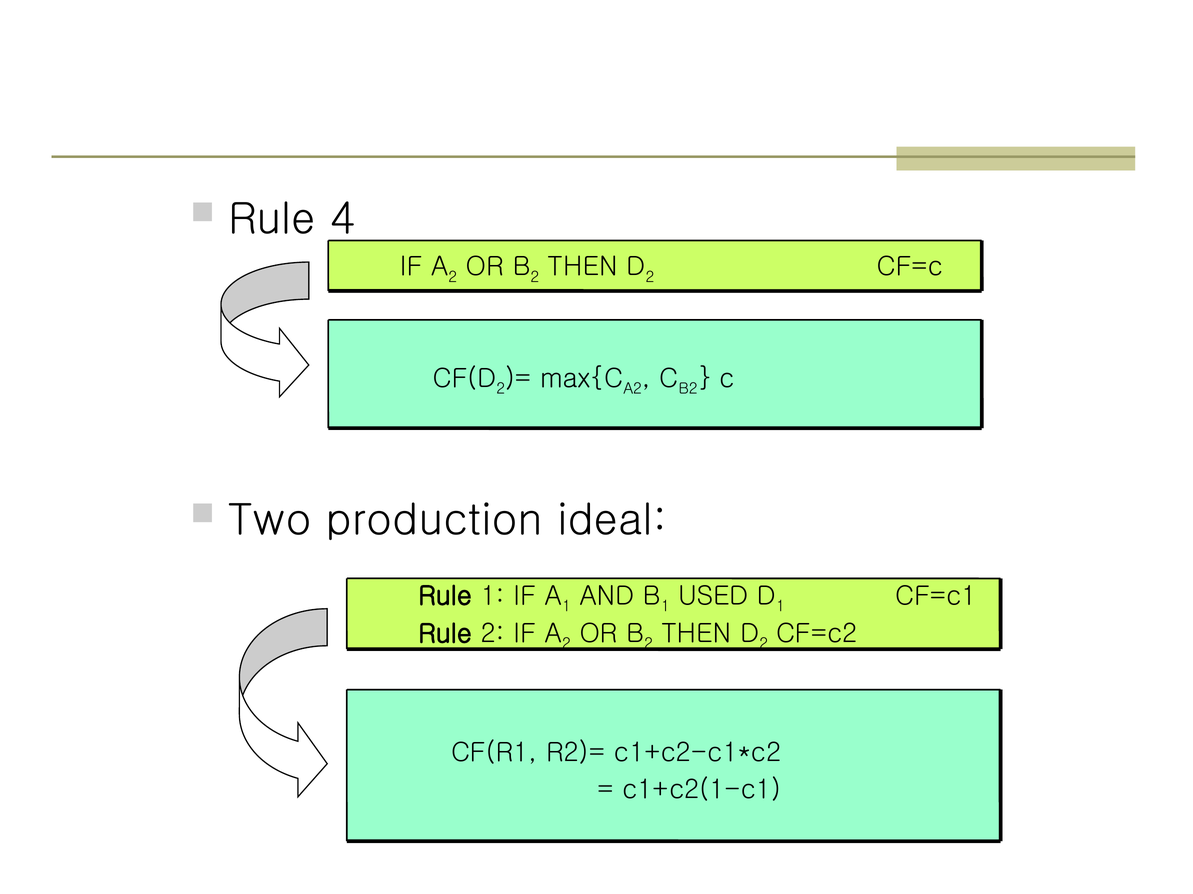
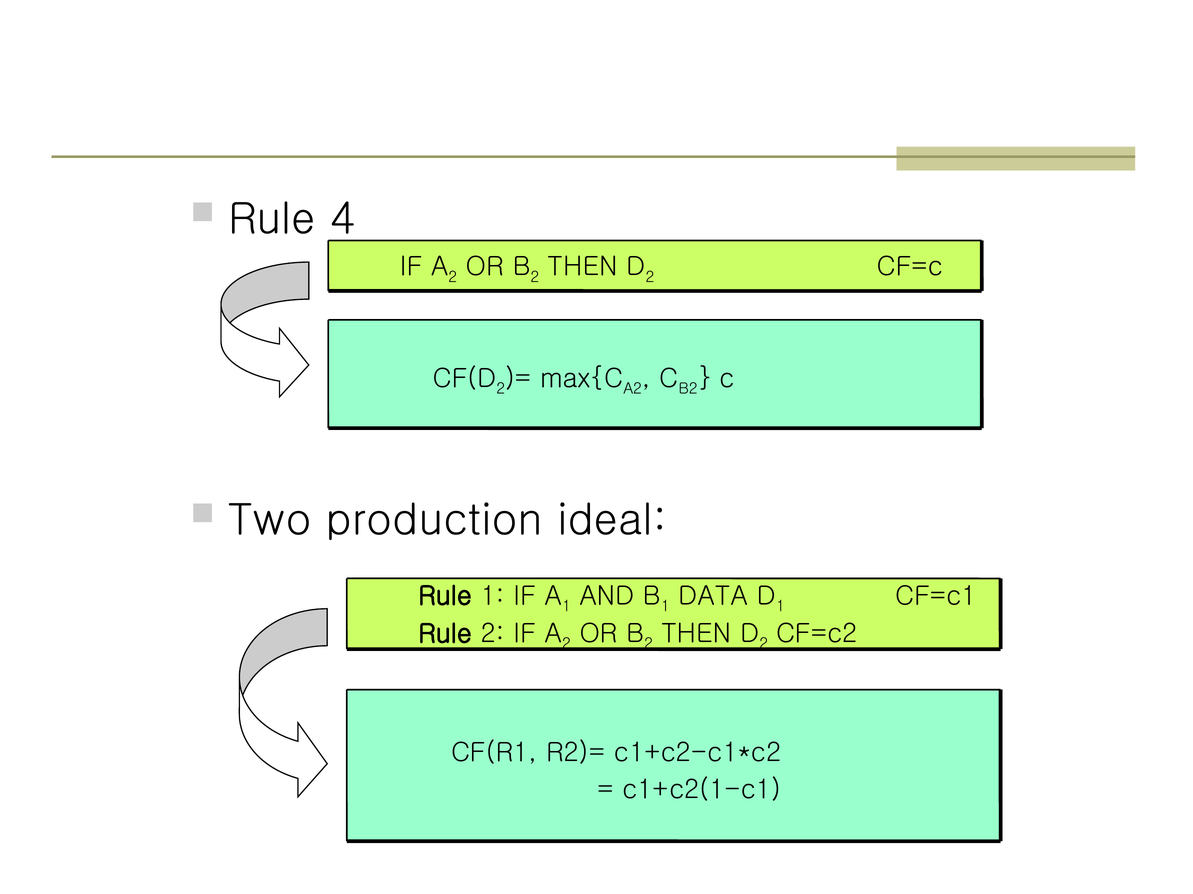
USED: USED -> DATA (713, 596)
